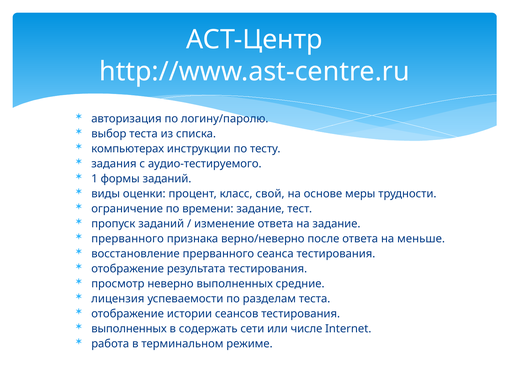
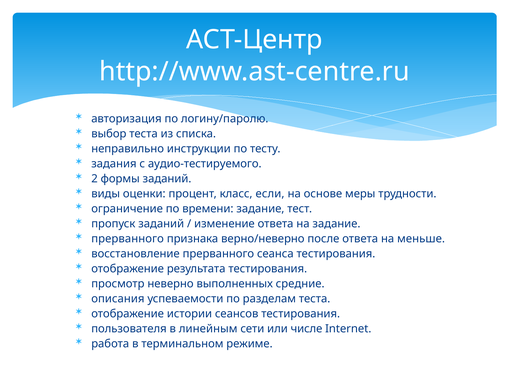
компьютерах: компьютерах -> неправильно (128, 149)
1: 1 -> 2 (94, 179)
свой: свой -> если (270, 194)
лицензия: лицензия -> описания (118, 299)
выполненных: выполненных -> пользователя (129, 329)
содержать: содержать -> линейным (208, 329)
